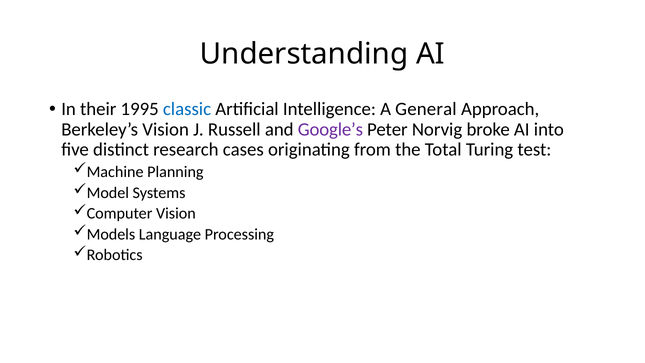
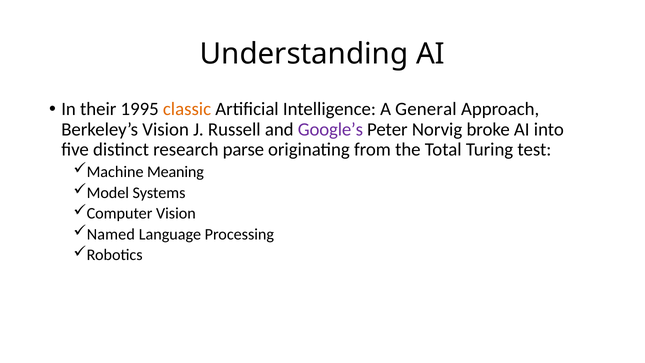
classic colour: blue -> orange (187, 109)
cases: cases -> parse (243, 150)
Planning: Planning -> Meaning (175, 172)
Models: Models -> Named (111, 234)
